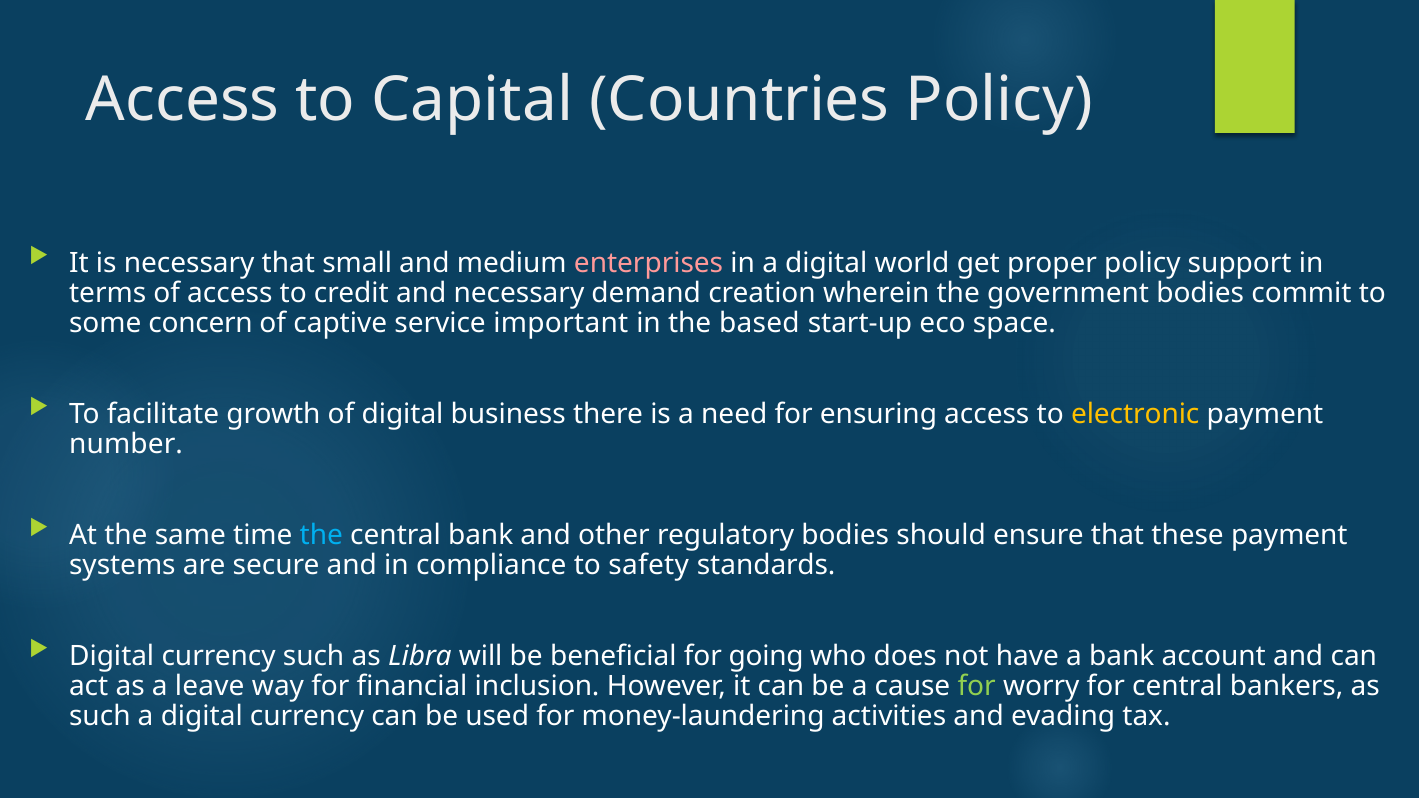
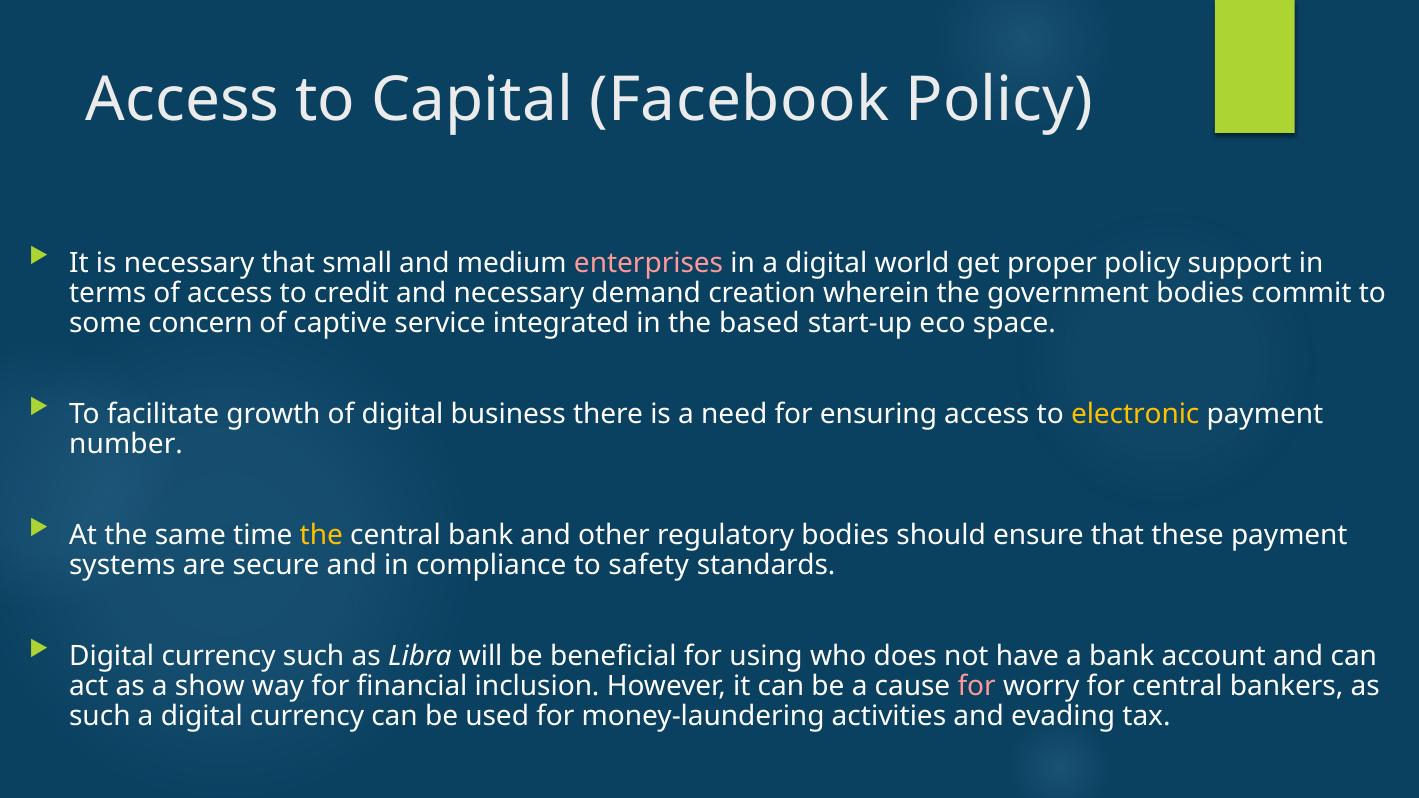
Countries: Countries -> Facebook (739, 100)
important: important -> integrated (561, 324)
the colour: light blue -> yellow (321, 535)
going: going -> using (766, 656)
leave: leave -> show (210, 687)
for colour: light green -> pink (977, 687)
